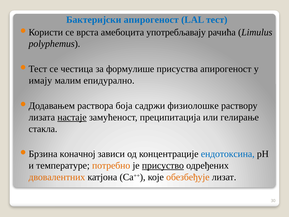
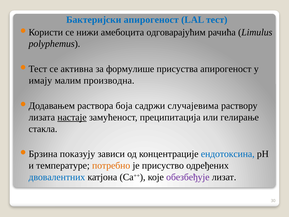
врста: врста -> нижи (87, 32)
употребљавају: употребљавају -> одговарајућим (176, 32)
честица: честица -> активна (77, 69)
епидурално: епидурално -> производна (109, 80)
физиолошке: физиолошке -> случајевима (193, 106)
коначној: коначној -> показују (78, 154)
присуство underline: present -> none (163, 165)
двовалентних colour: orange -> blue (57, 177)
обезбеђује colour: orange -> purple (188, 177)
